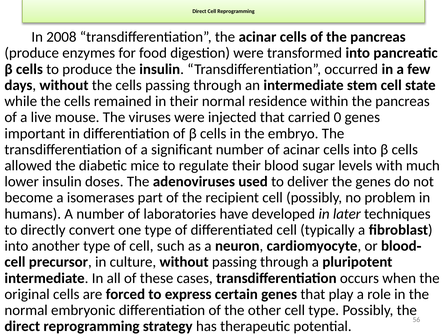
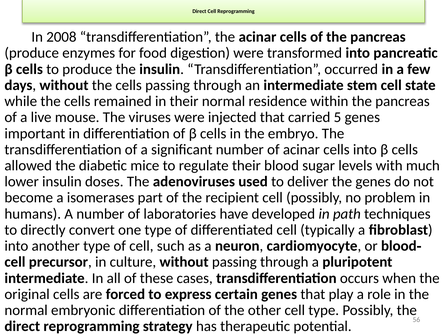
0: 0 -> 5 (338, 117)
later: later -> path (347, 214)
